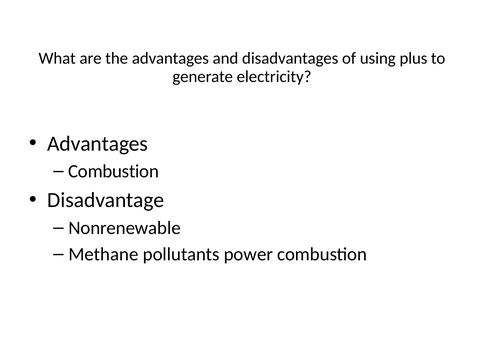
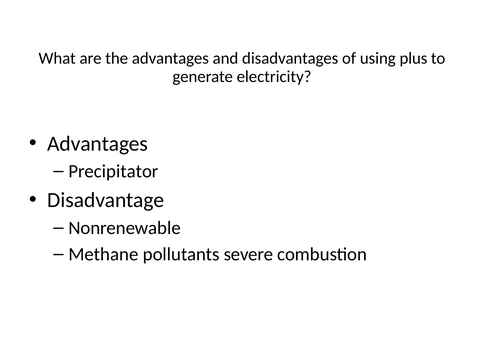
Combustion: Combustion -> Precipitator (113, 171)
power: power -> severe (248, 254)
